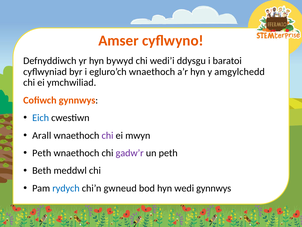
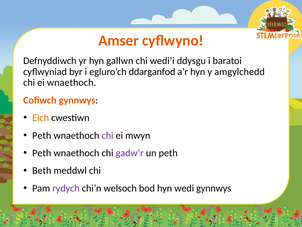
bywyd: bywyd -> gallwn (120, 61)
egluro’ch wnaethoch: wnaethoch -> ddarganfod (152, 72)
ei ymchwiliad: ymchwiliad -> wnaethoch (72, 82)
Eich colour: blue -> orange (41, 118)
Arall: Arall -> Peth (42, 135)
rydych colour: blue -> purple (66, 188)
gwneud: gwneud -> welsoch (120, 188)
